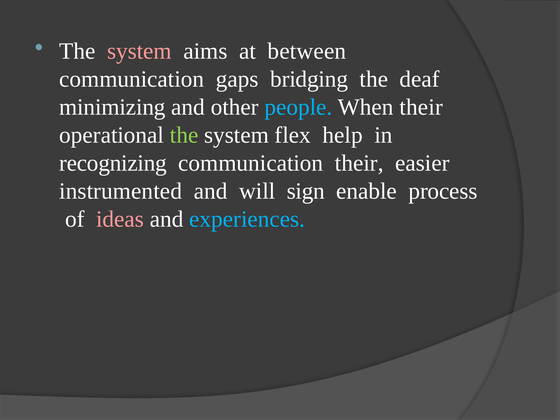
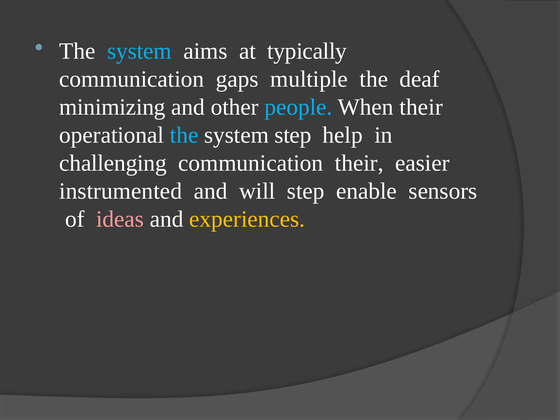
system colour: pink -> light blue (139, 51)
between: between -> typically (307, 51)
bridging: bridging -> multiple (309, 79)
the colour: light green -> light blue (184, 135)
system flex: flex -> step (293, 135)
recognizing: recognizing -> challenging (113, 163)
will sign: sign -> step (306, 191)
process: process -> sensors (443, 191)
experiences colour: light blue -> yellow (247, 219)
